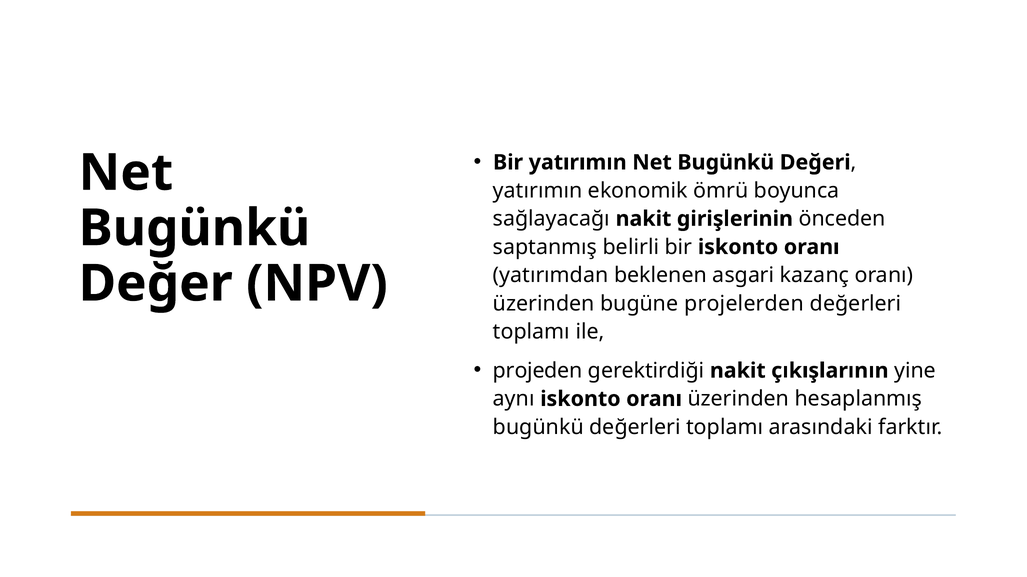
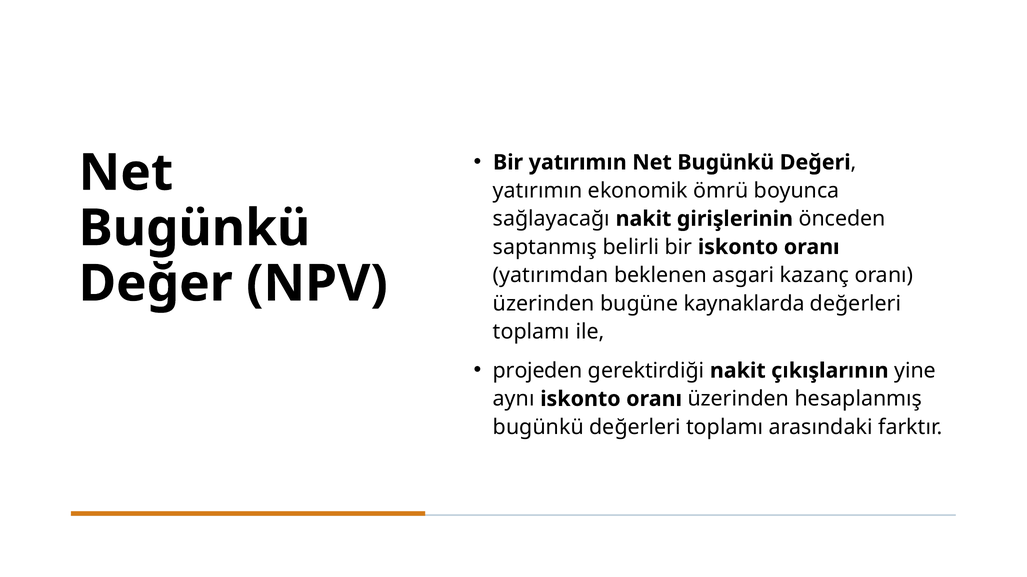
projelerden: projelerden -> kaynaklarda (744, 304)
